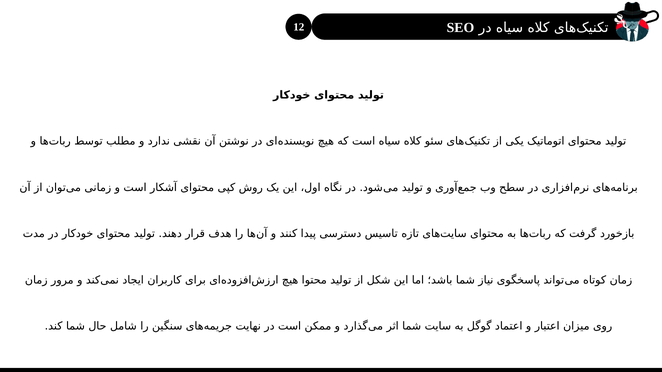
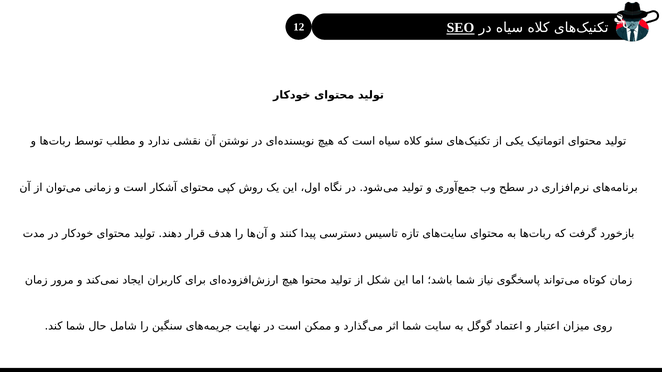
SEO underline: none -> present (460, 28)
